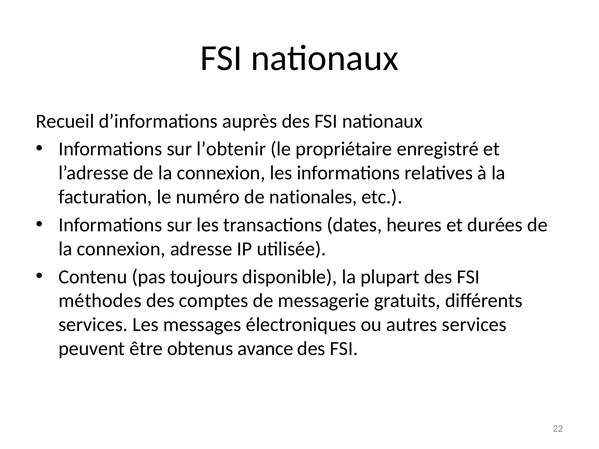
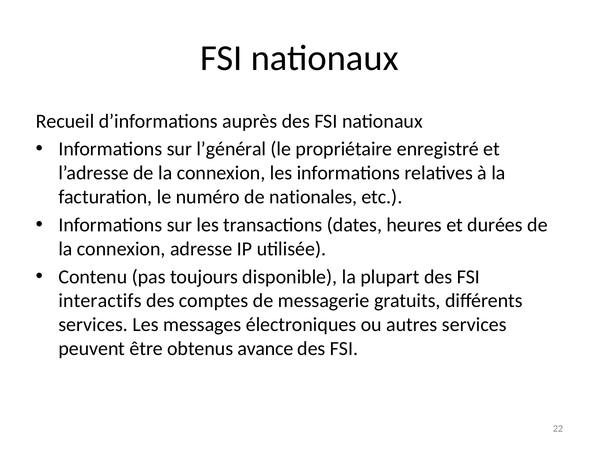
l’obtenir: l’obtenir -> l’général (231, 149)
méthodes: méthodes -> interactifs (100, 301)
